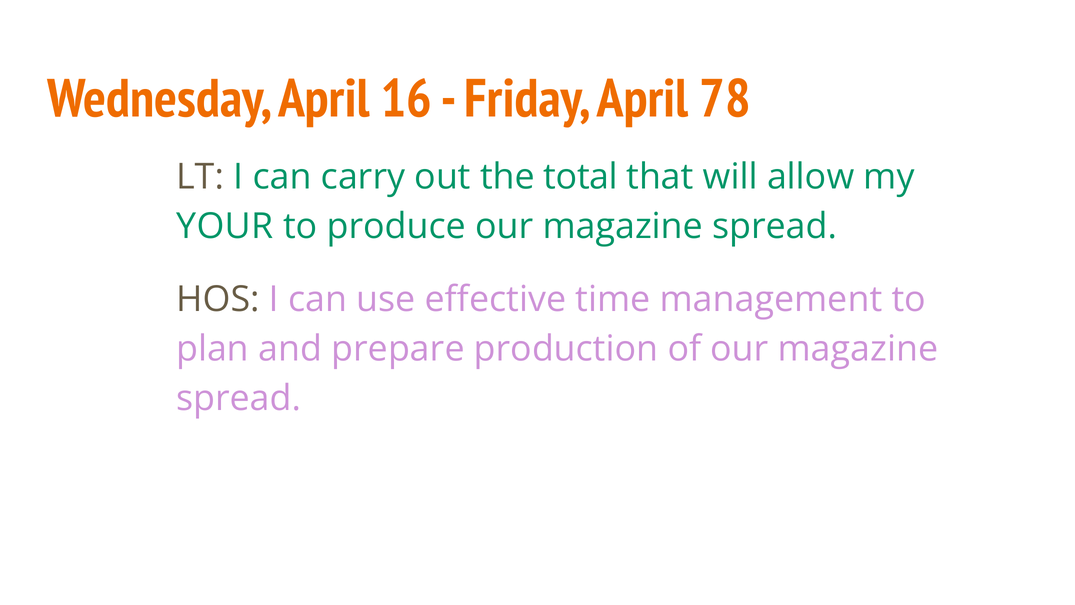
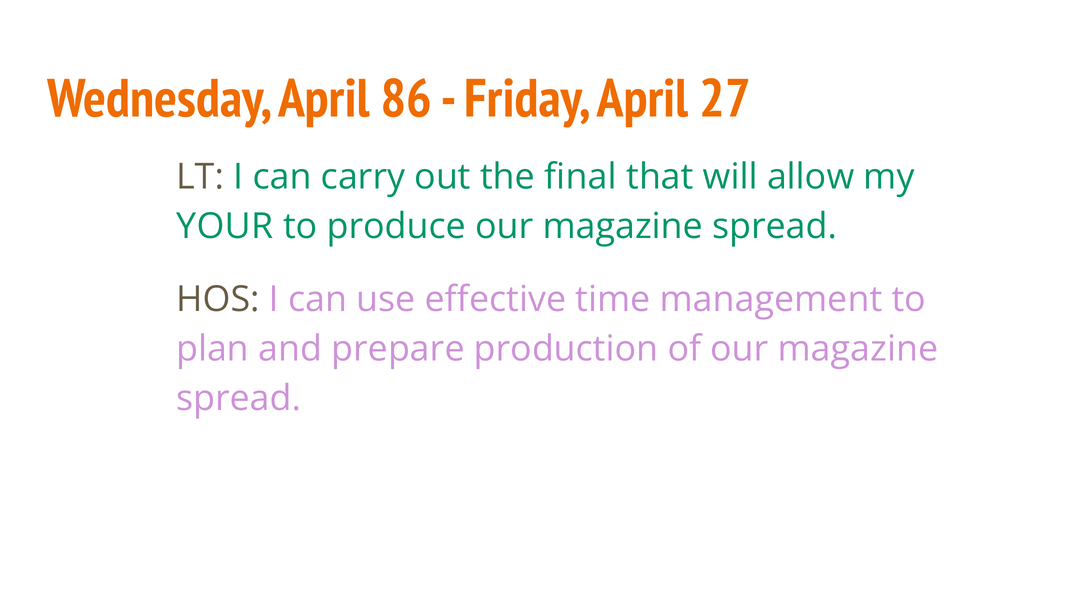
16: 16 -> 86 (406, 99)
78: 78 -> 27 (725, 99)
total: total -> final (580, 177)
